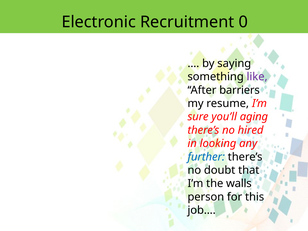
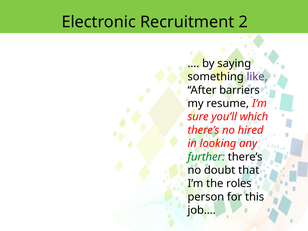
0: 0 -> 2 (243, 22)
aging: aging -> which (254, 117)
further colour: blue -> green (206, 157)
walls: walls -> roles (239, 184)
